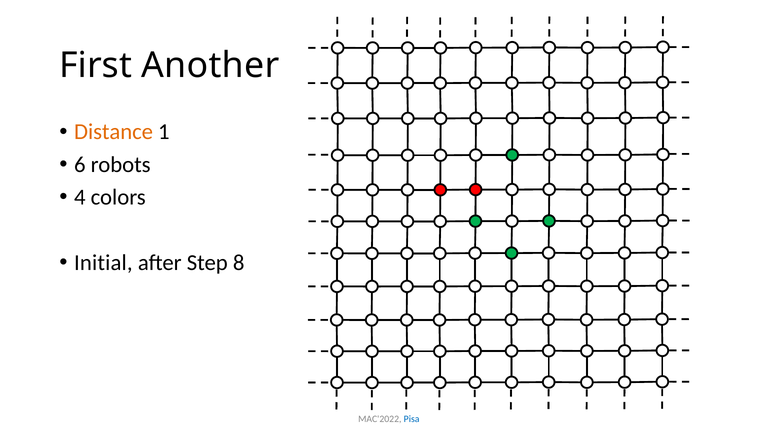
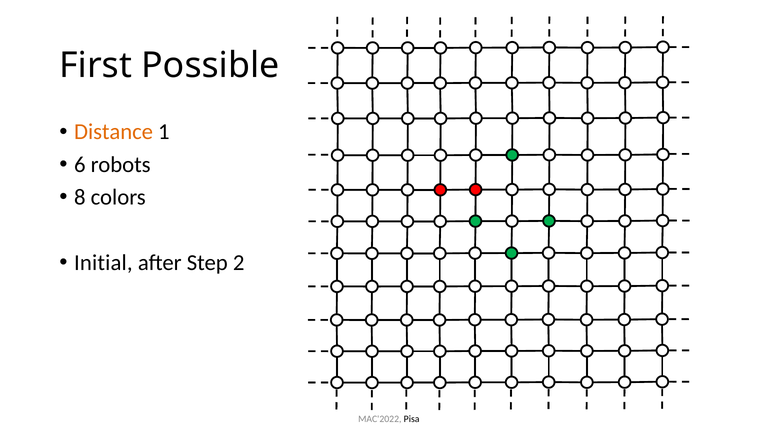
Another: Another -> Possible (210, 66)
4: 4 -> 8 (80, 197)
8: 8 -> 2 (239, 262)
Pisa colour: blue -> black (412, 419)
